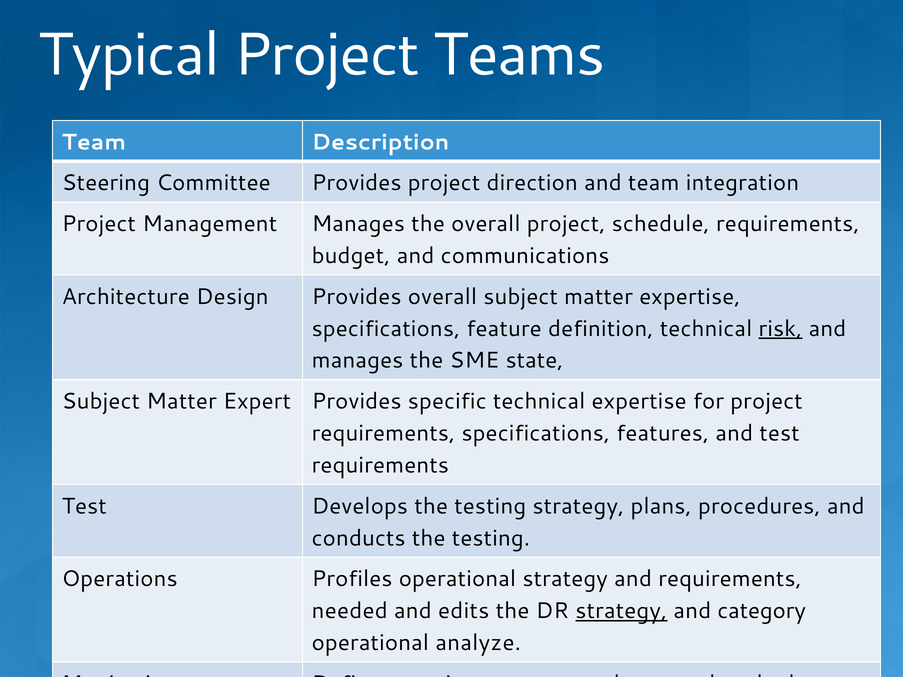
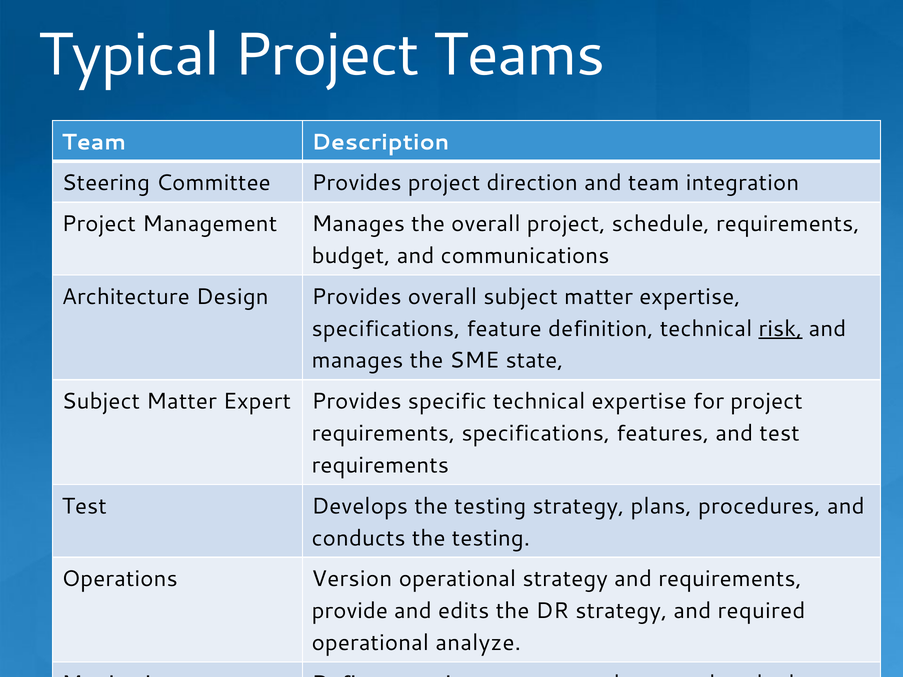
Profiles: Profiles -> Version (352, 579)
needed: needed -> provide (350, 611)
strategy underline: present -> none (621, 611)
category: category -> required (761, 611)
